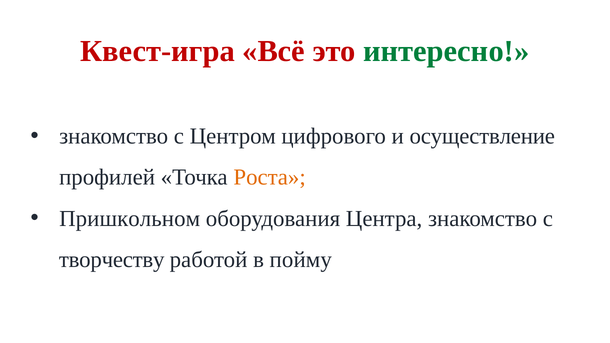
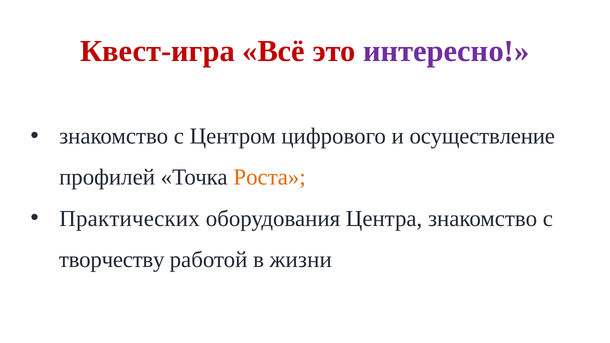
интересно colour: green -> purple (446, 51)
Пришкольном: Пришкольном -> Практических (130, 219)
пойму: пойму -> жизни (301, 260)
